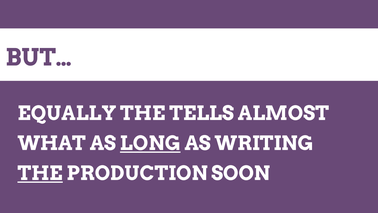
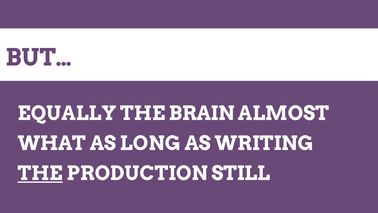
TELLS: TELLS -> BRAIN (202, 113)
LONG underline: present -> none (150, 143)
SOON: SOON -> STILL (241, 173)
